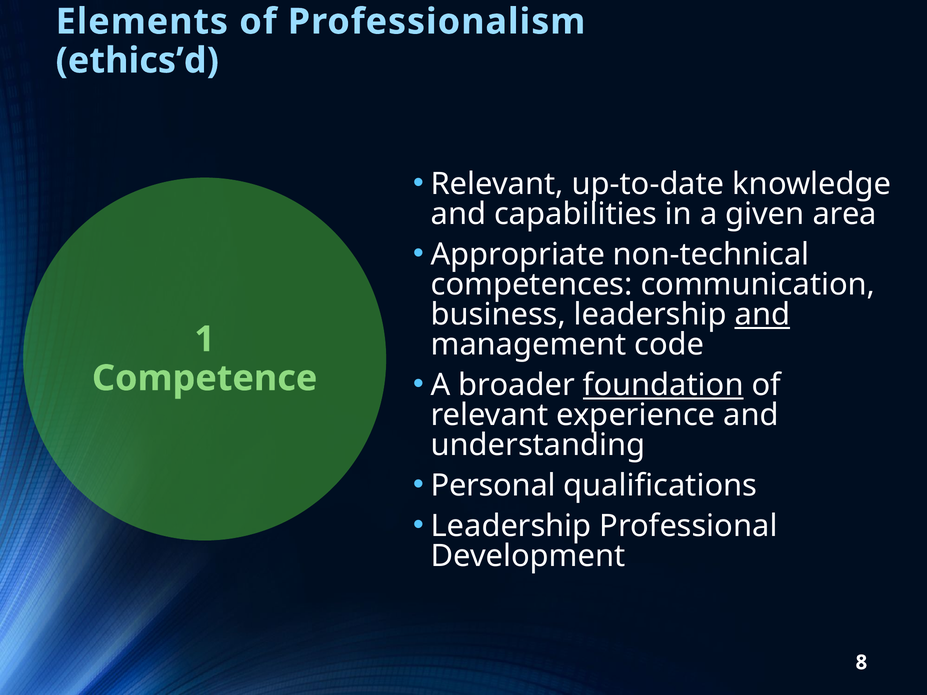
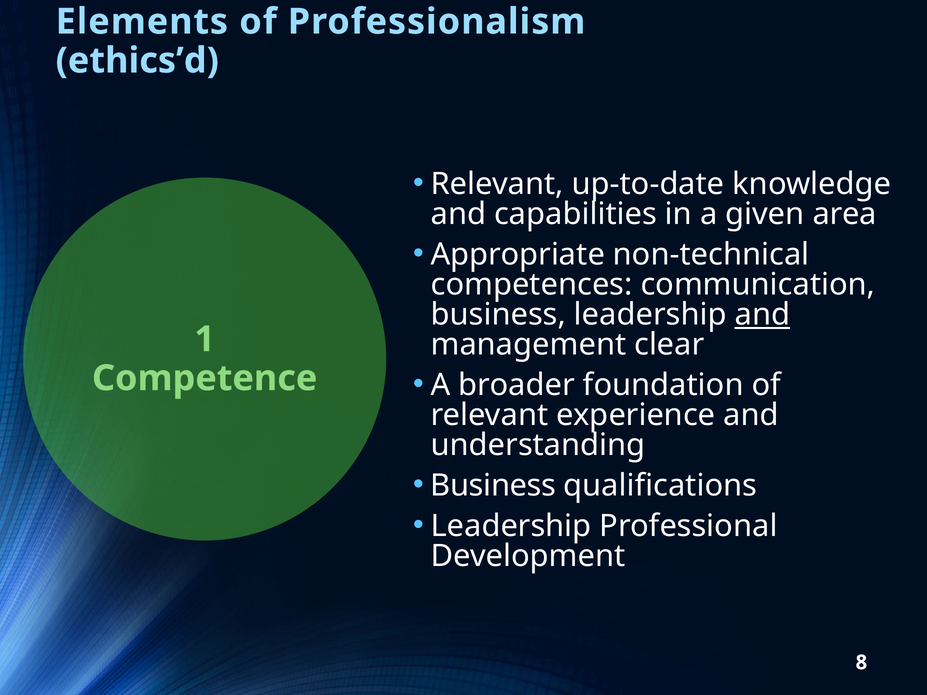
code: code -> clear (669, 345)
foundation underline: present -> none (663, 385)
Personal: Personal -> Business (493, 486)
